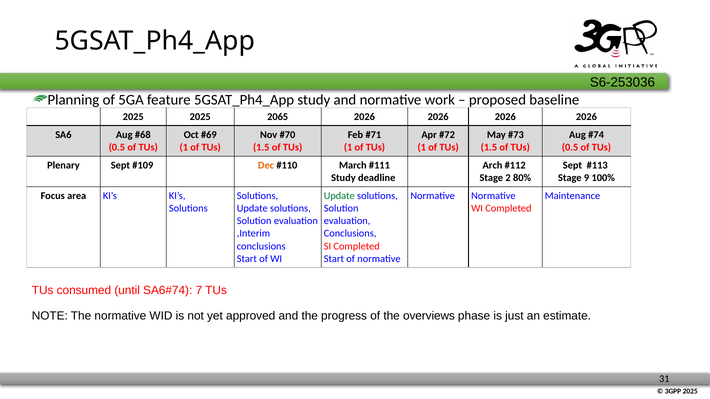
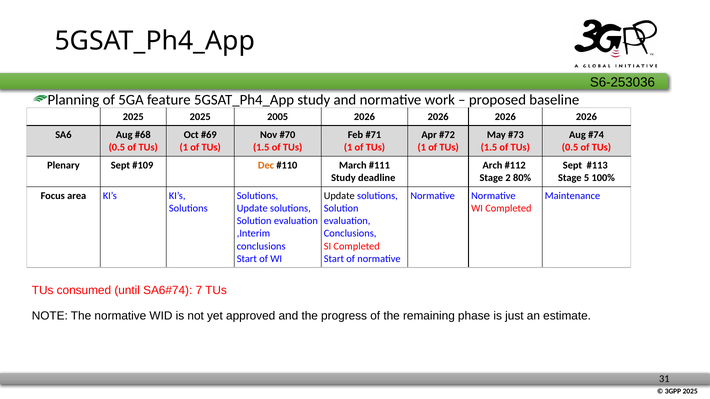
2065: 2065 -> 2005 (278, 117)
9: 9 -> 5 (587, 178)
Update colour: green -> black (339, 196)
overviews: overviews -> remaining (429, 316)
